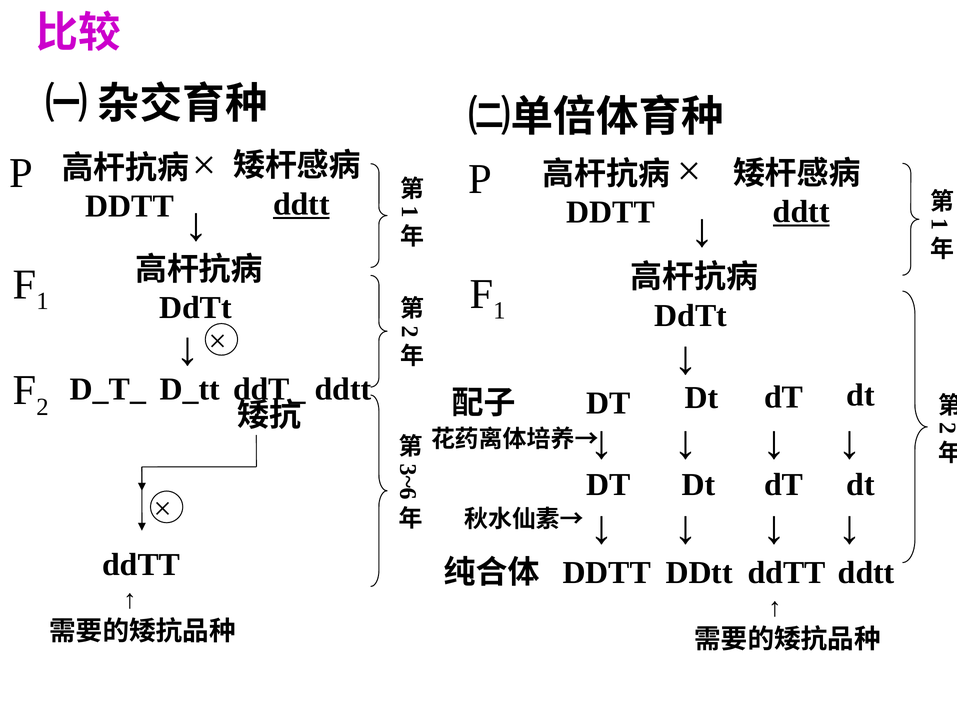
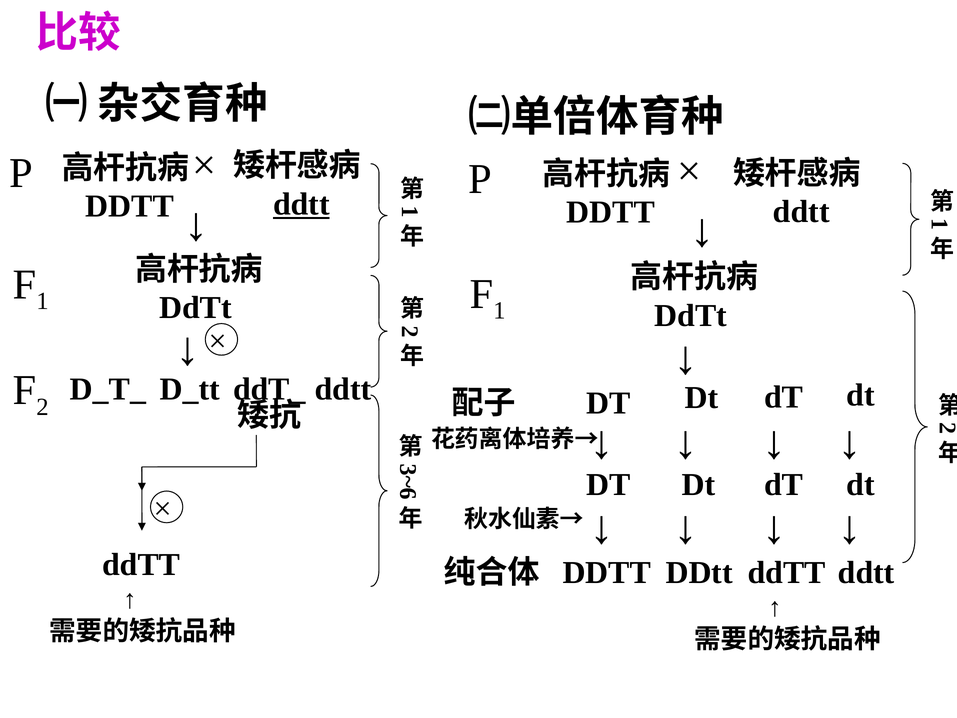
ddtt underline: present -> none (801, 212)
